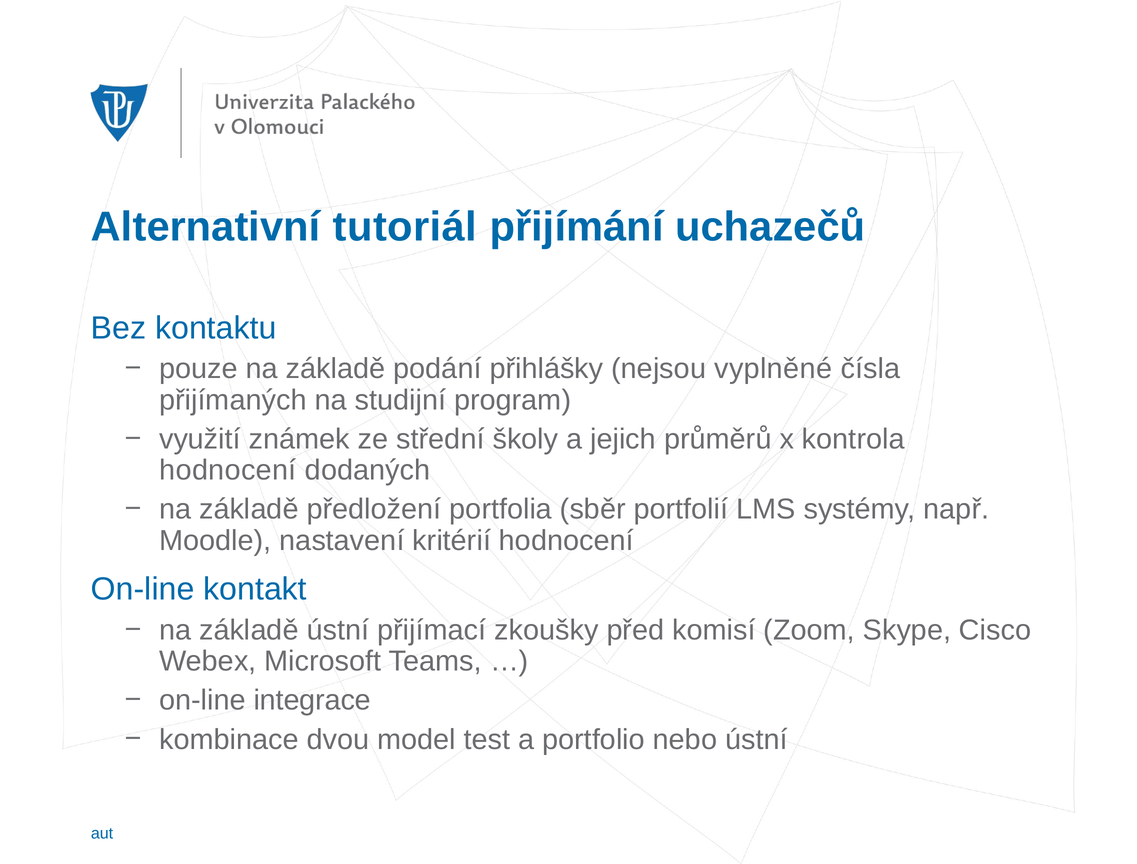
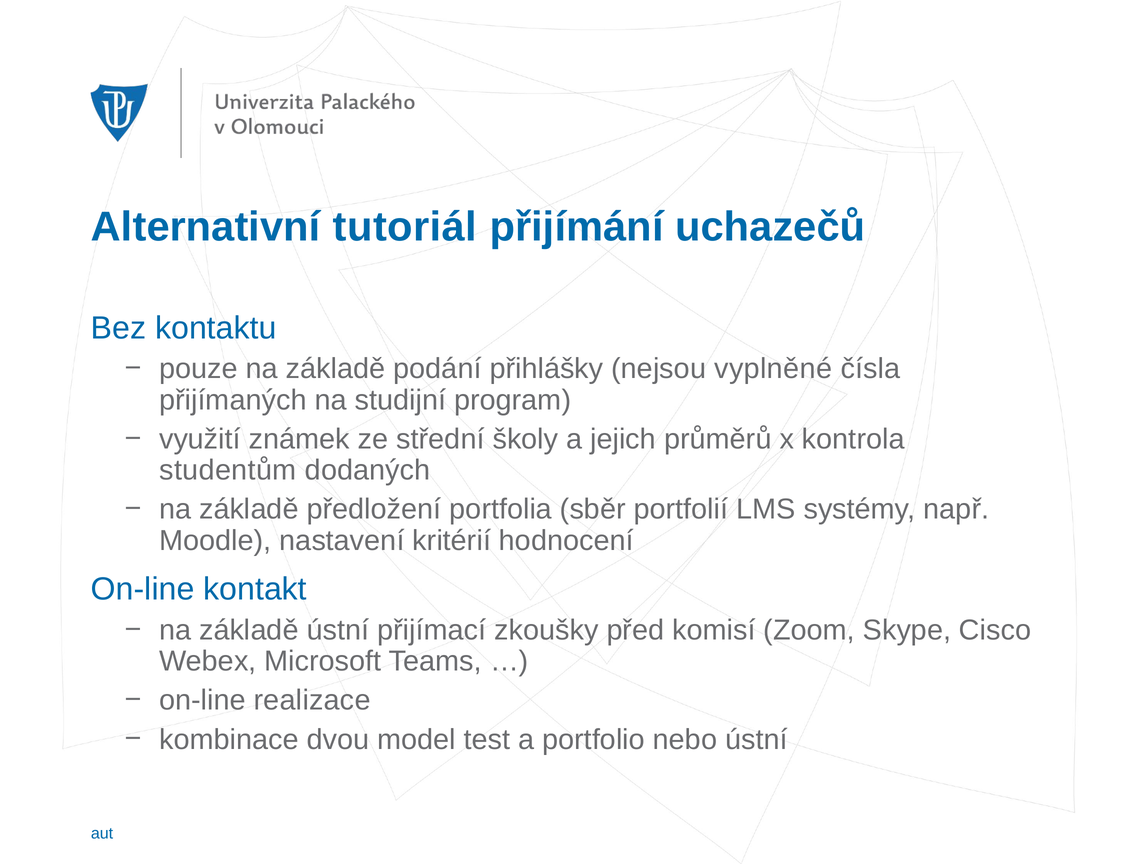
hodnocení: hodnocení -> studentům (228, 470)
integrace: integrace -> realizace (312, 701)
